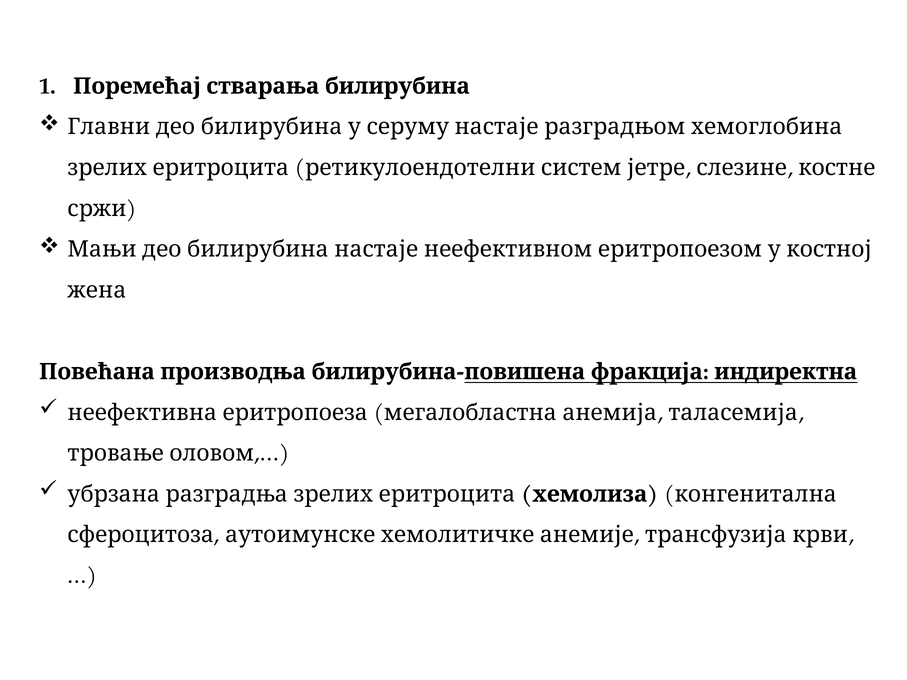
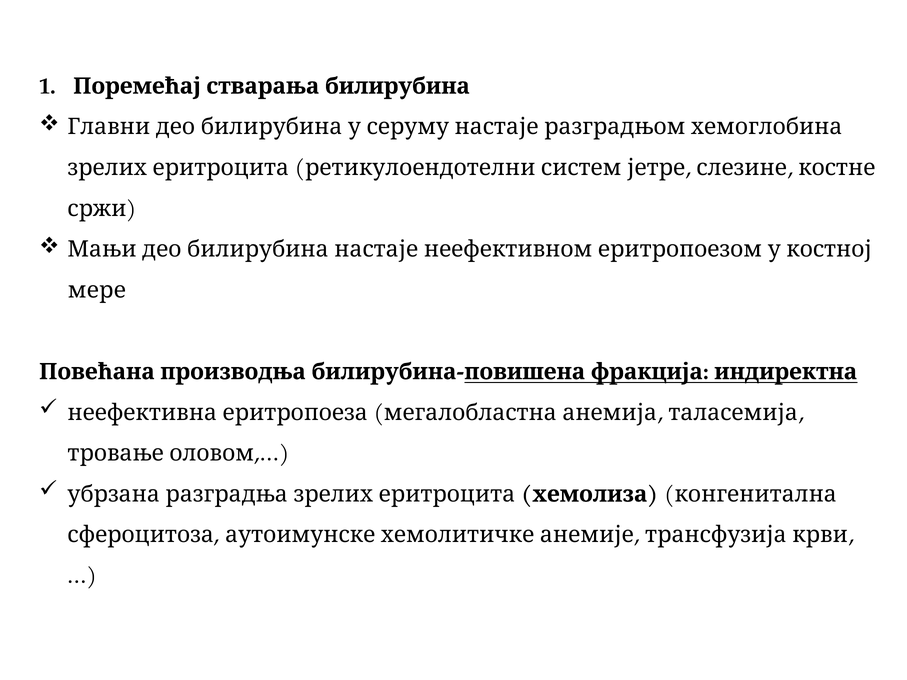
жена: жена -> мере (97, 290)
